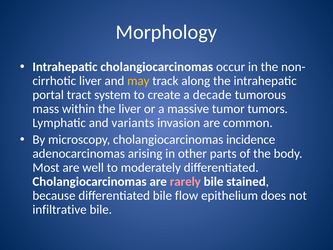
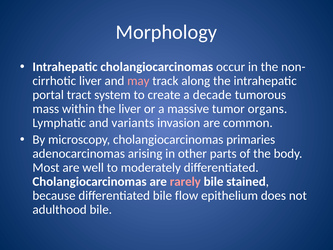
may colour: yellow -> pink (138, 81)
tumors: tumors -> organs (267, 109)
incidence: incidence -> primaries (251, 139)
infiltrative: infiltrative -> adulthood (60, 209)
